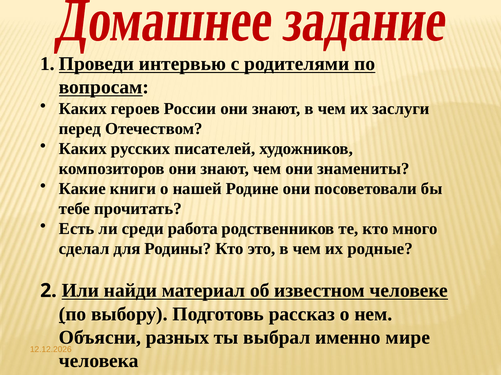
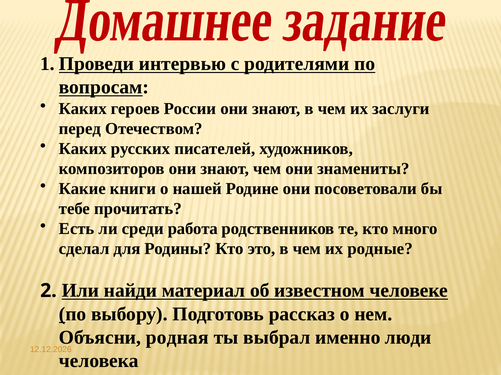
разных: разных -> родная (177, 338)
мире: мире -> люди (408, 338)
